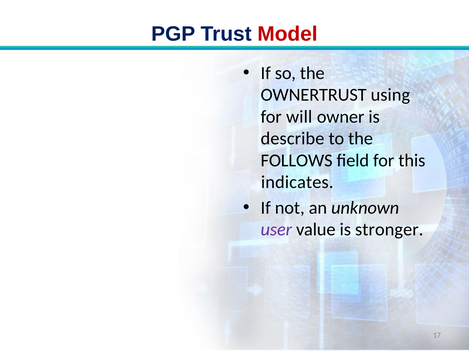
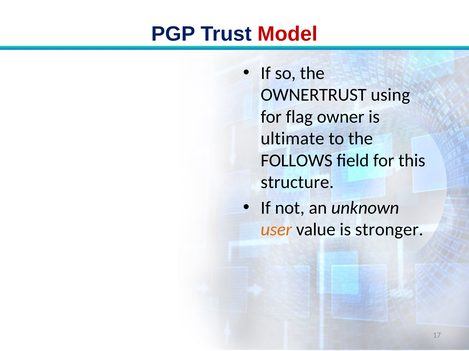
will: will -> flag (299, 117)
describe: describe -> ultimate (292, 139)
indicates: indicates -> structure (297, 183)
user colour: purple -> orange (276, 230)
